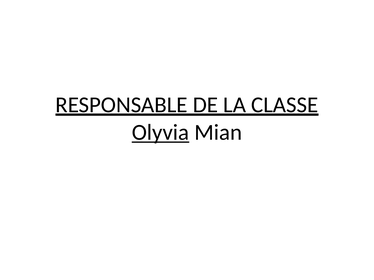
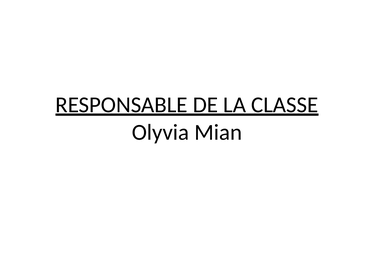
Olyvia underline: present -> none (160, 133)
